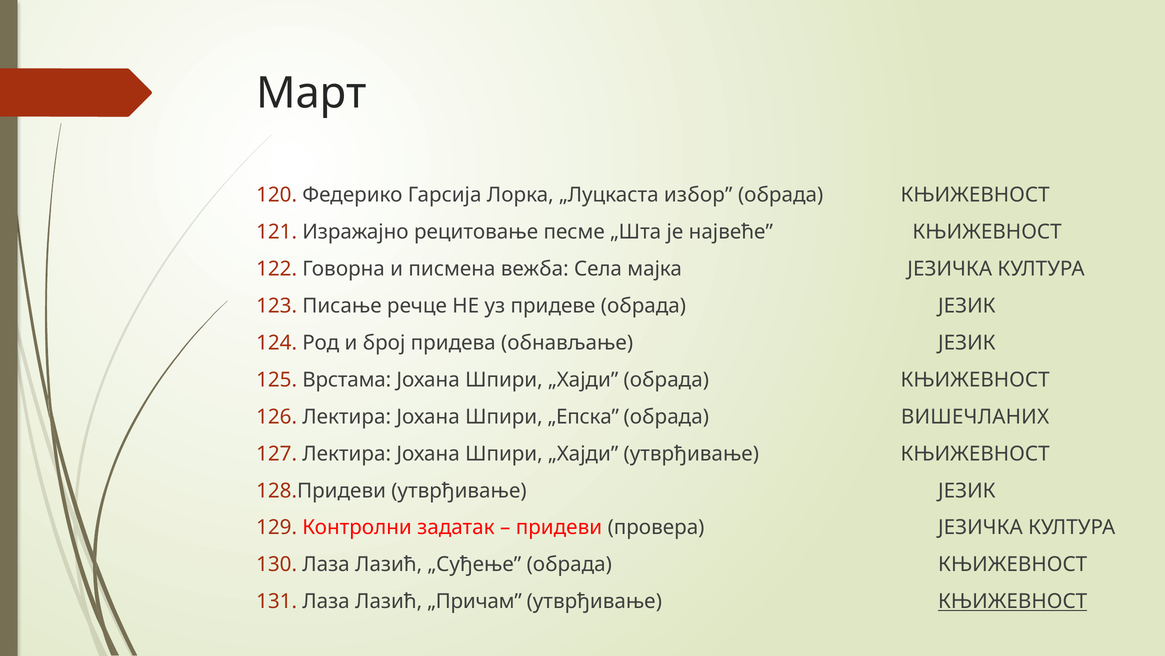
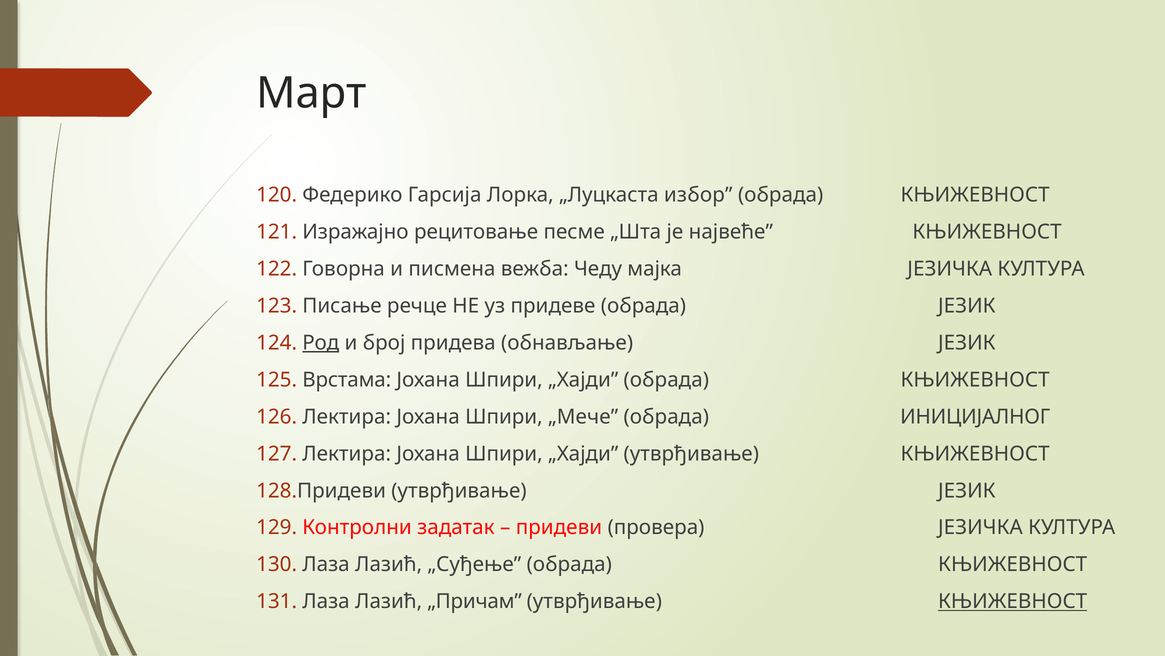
Села: Села -> Чеду (598, 269)
Род underline: none -> present (321, 343)
„Епска: „Епска -> „Мече (583, 416)
ВИШЕЧЛАНИХ: ВИШЕЧЛАНИХ -> ИНИЦИЈАЛНОГ (975, 416)
